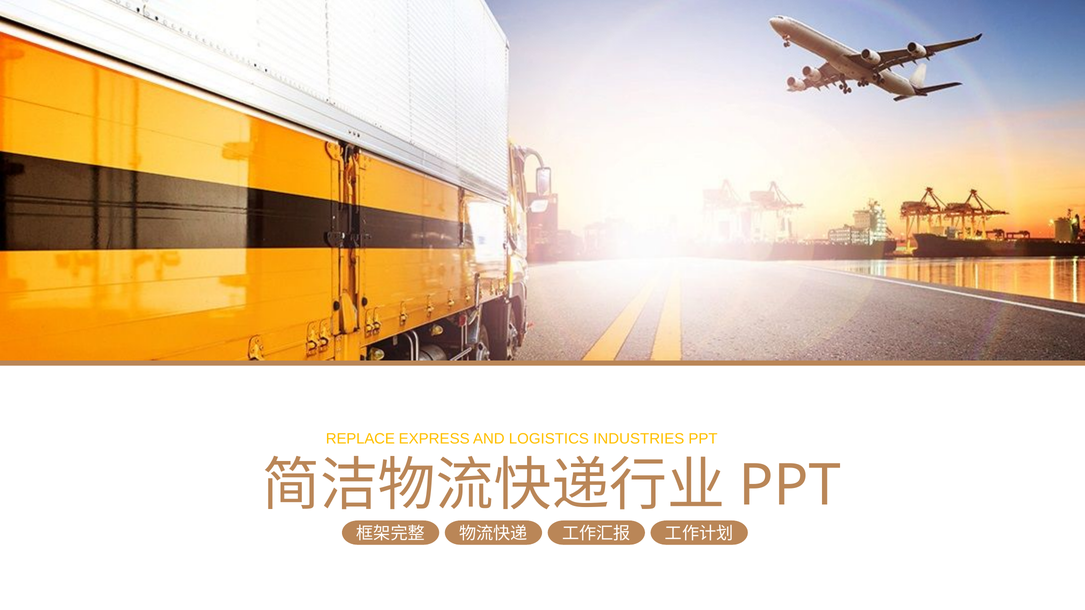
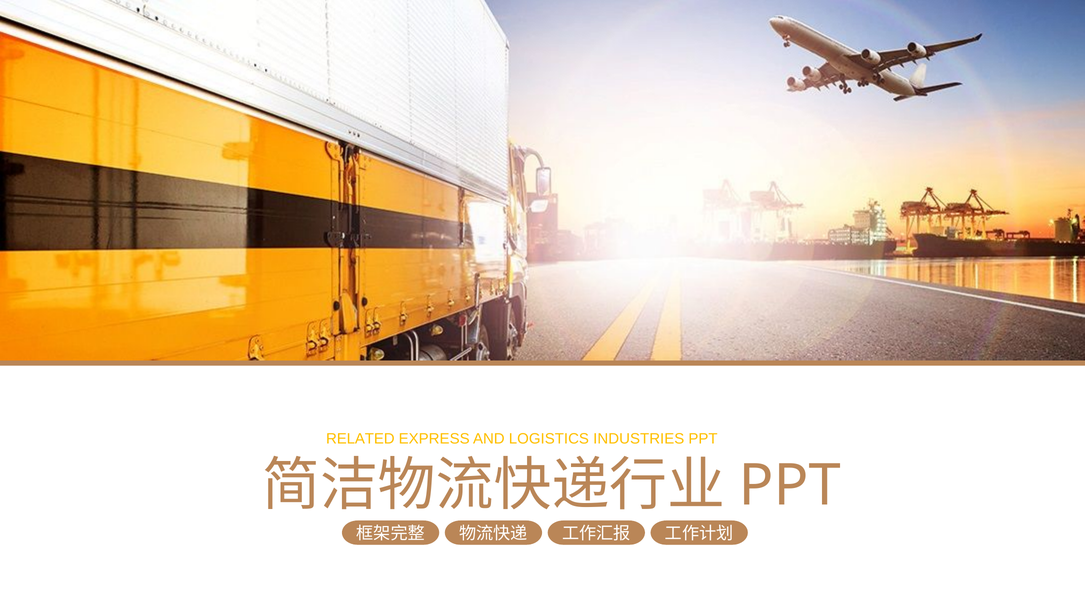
REPLACE: REPLACE -> RELATED (360, 439)
